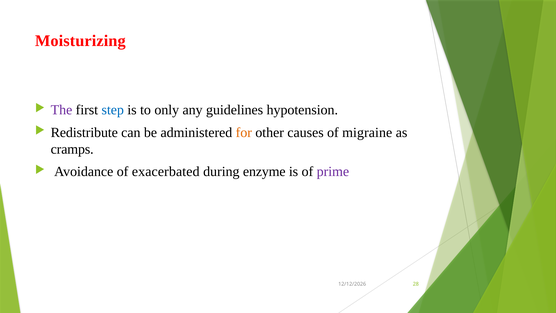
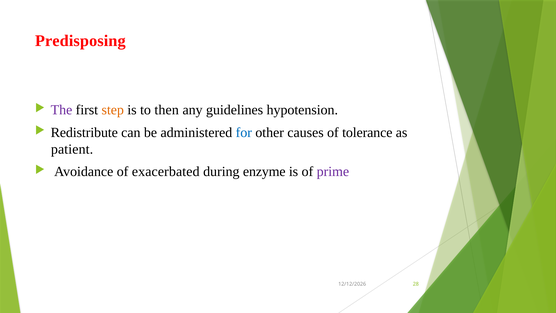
Moisturizing: Moisturizing -> Predisposing (80, 41)
step colour: blue -> orange (113, 110)
only: only -> then (167, 110)
for colour: orange -> blue (244, 132)
migraine: migraine -> tolerance (367, 132)
cramps: cramps -> patient (72, 149)
